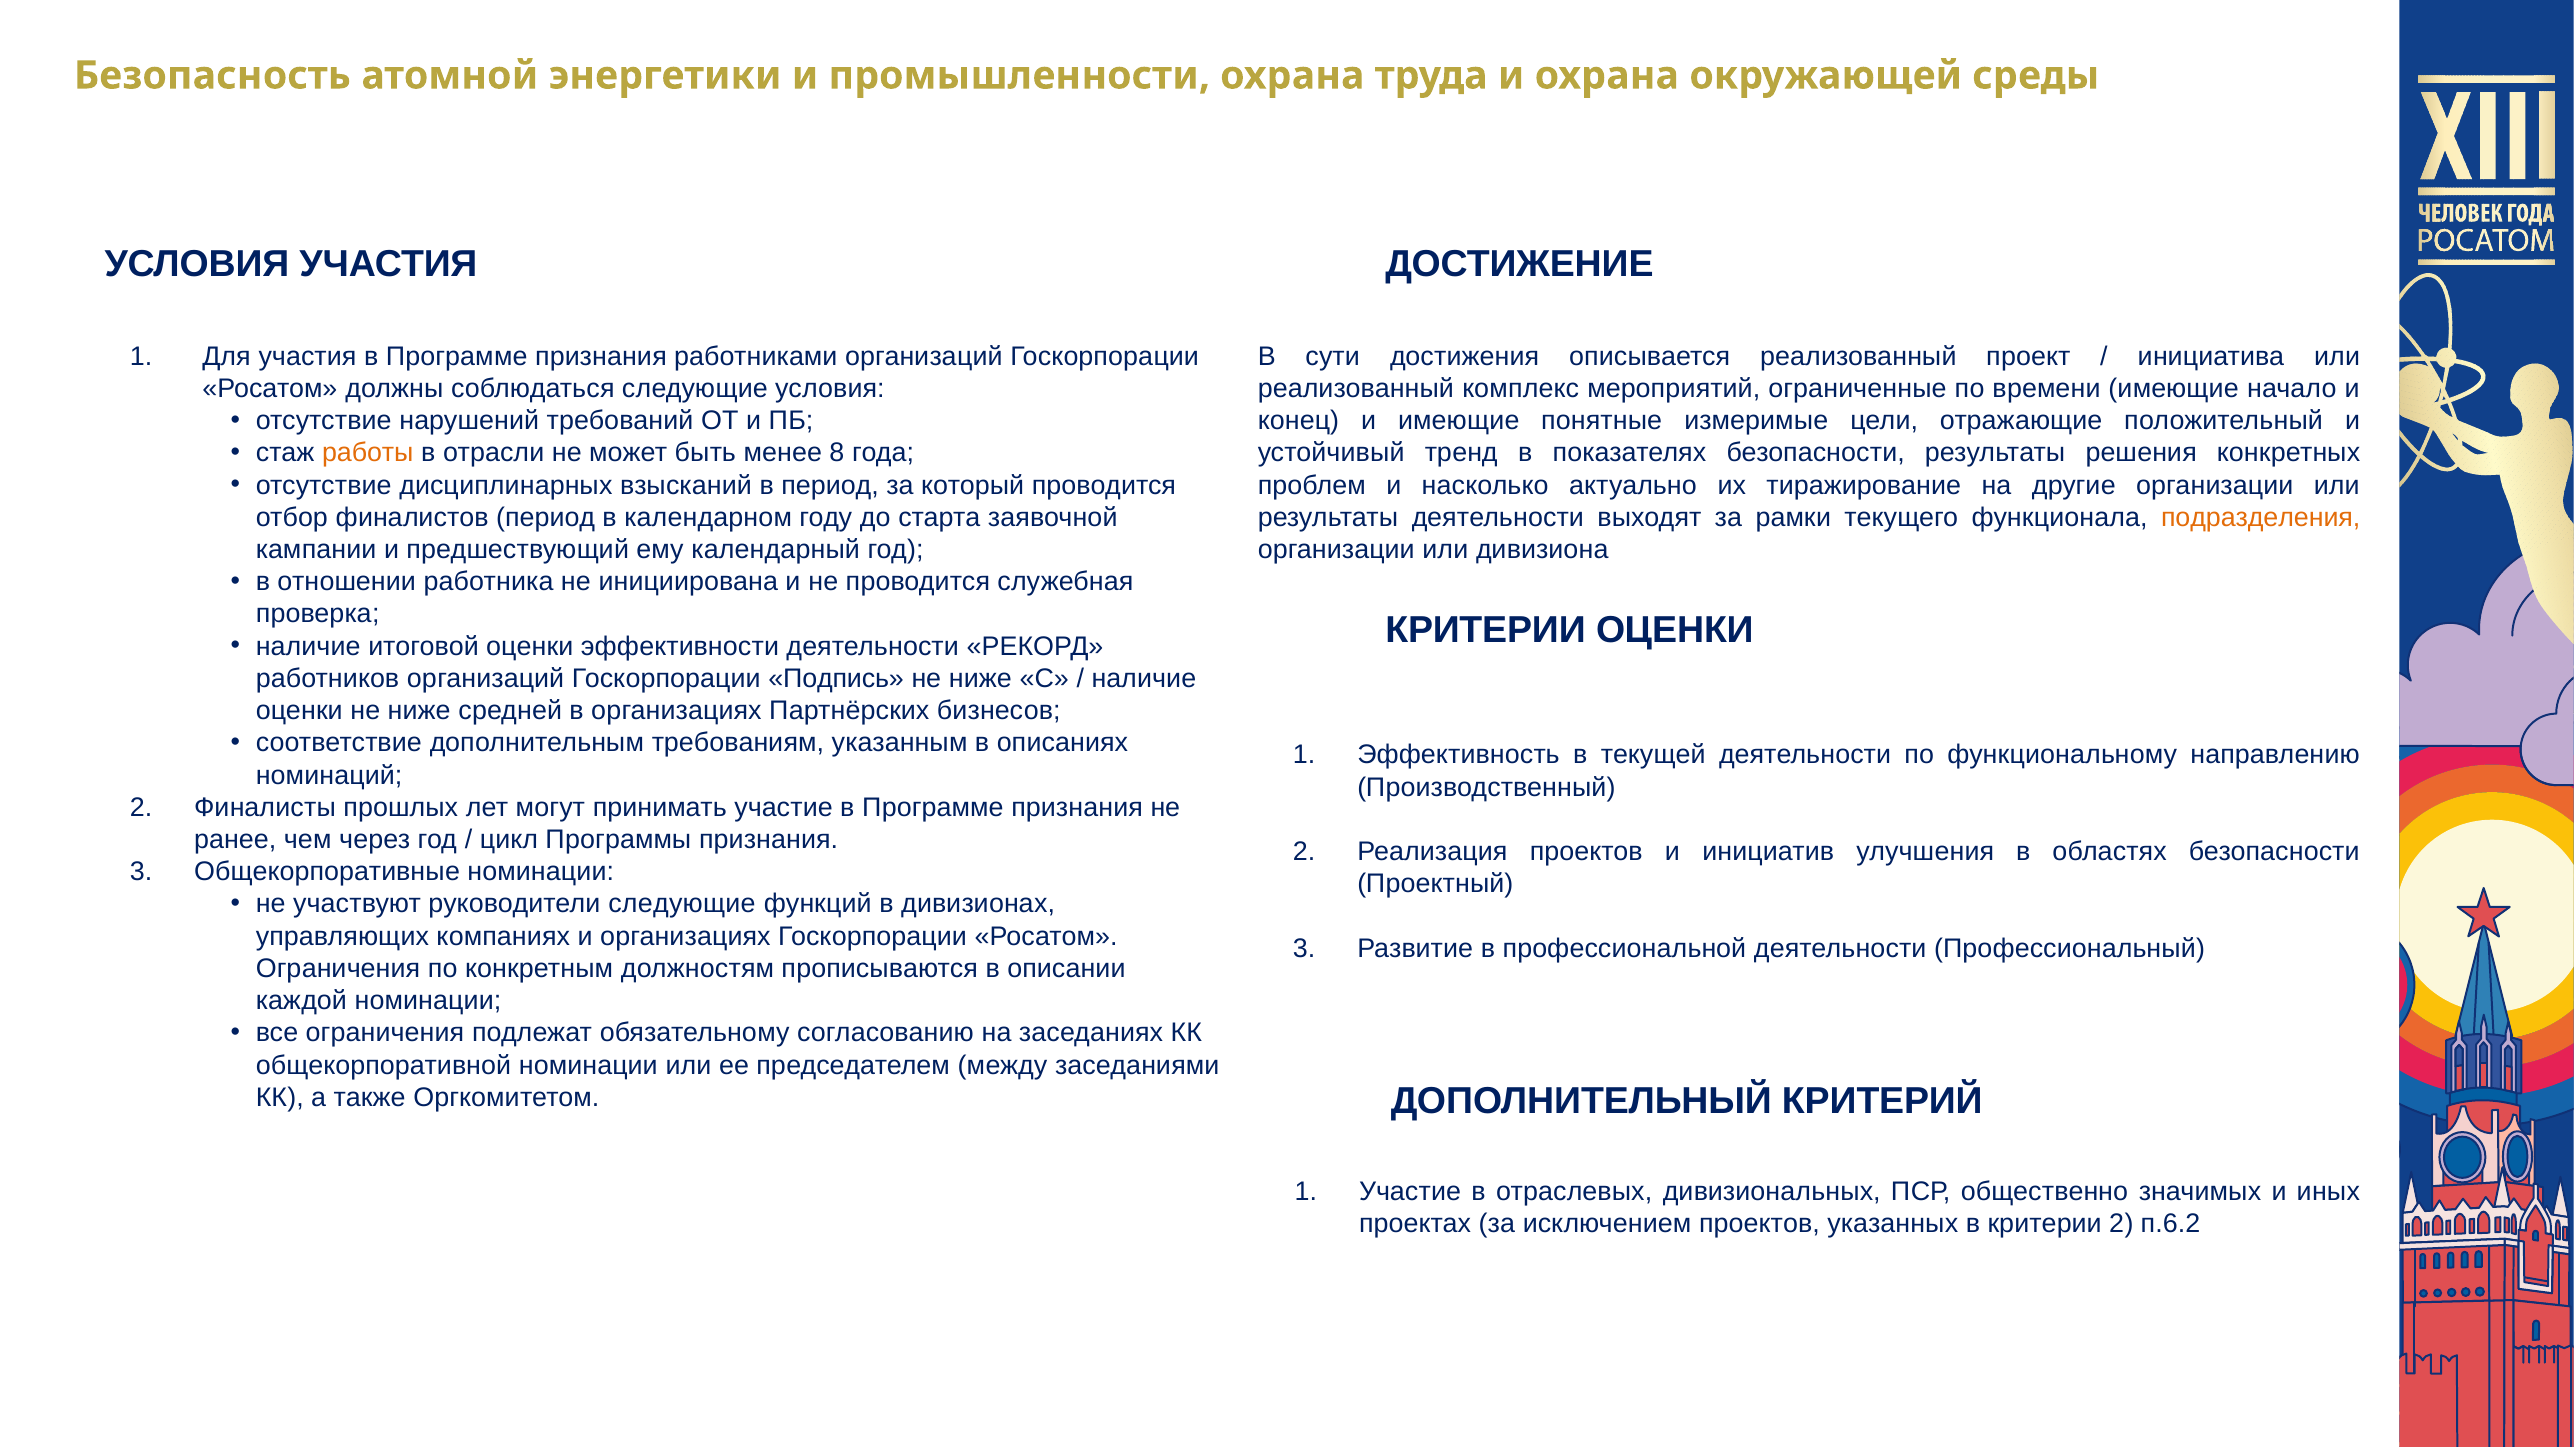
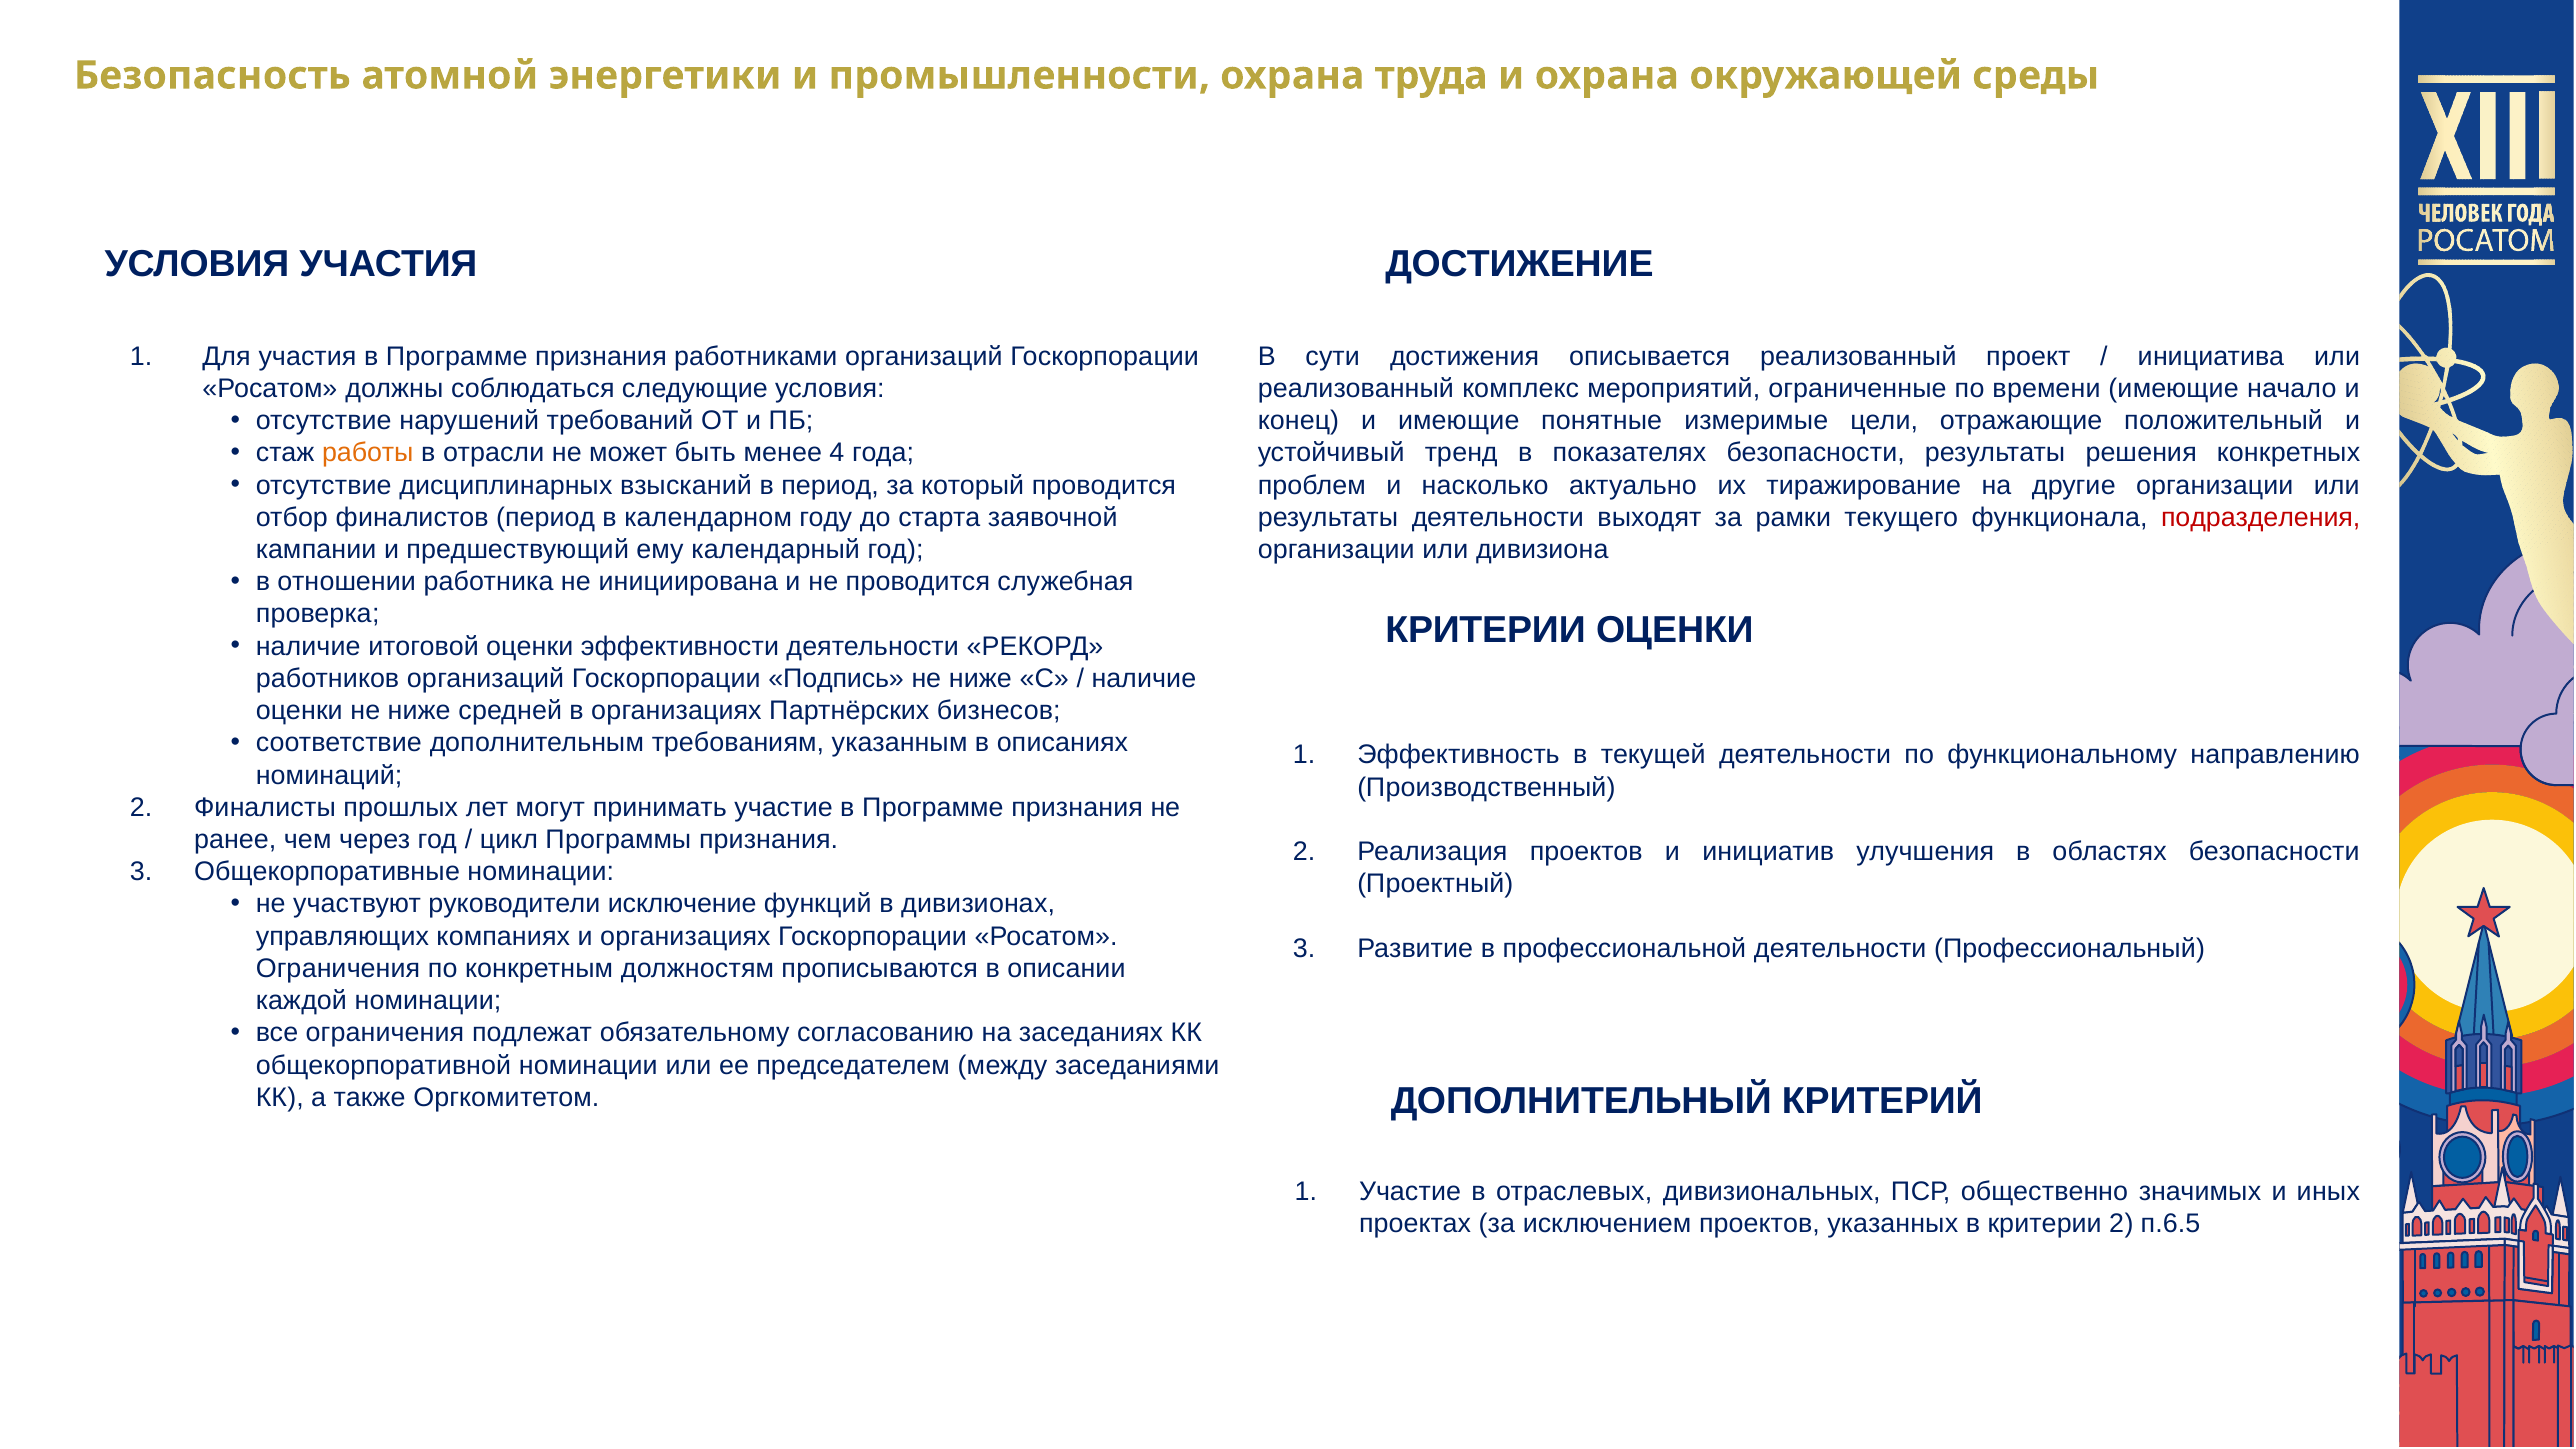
8: 8 -> 4 (837, 453)
подразделения colour: orange -> red (2261, 517)
руководители следующие: следующие -> исключение (682, 904)
п.6.2: п.6.2 -> п.6.5 (2170, 1224)
